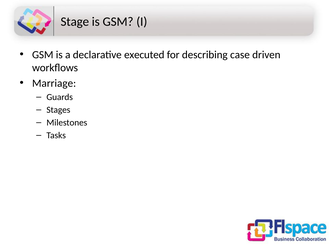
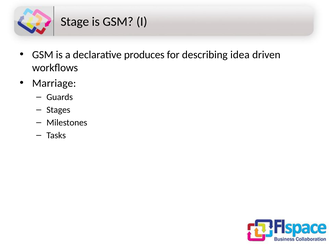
executed: executed -> produces (144, 55)
case: case -> idea (240, 55)
